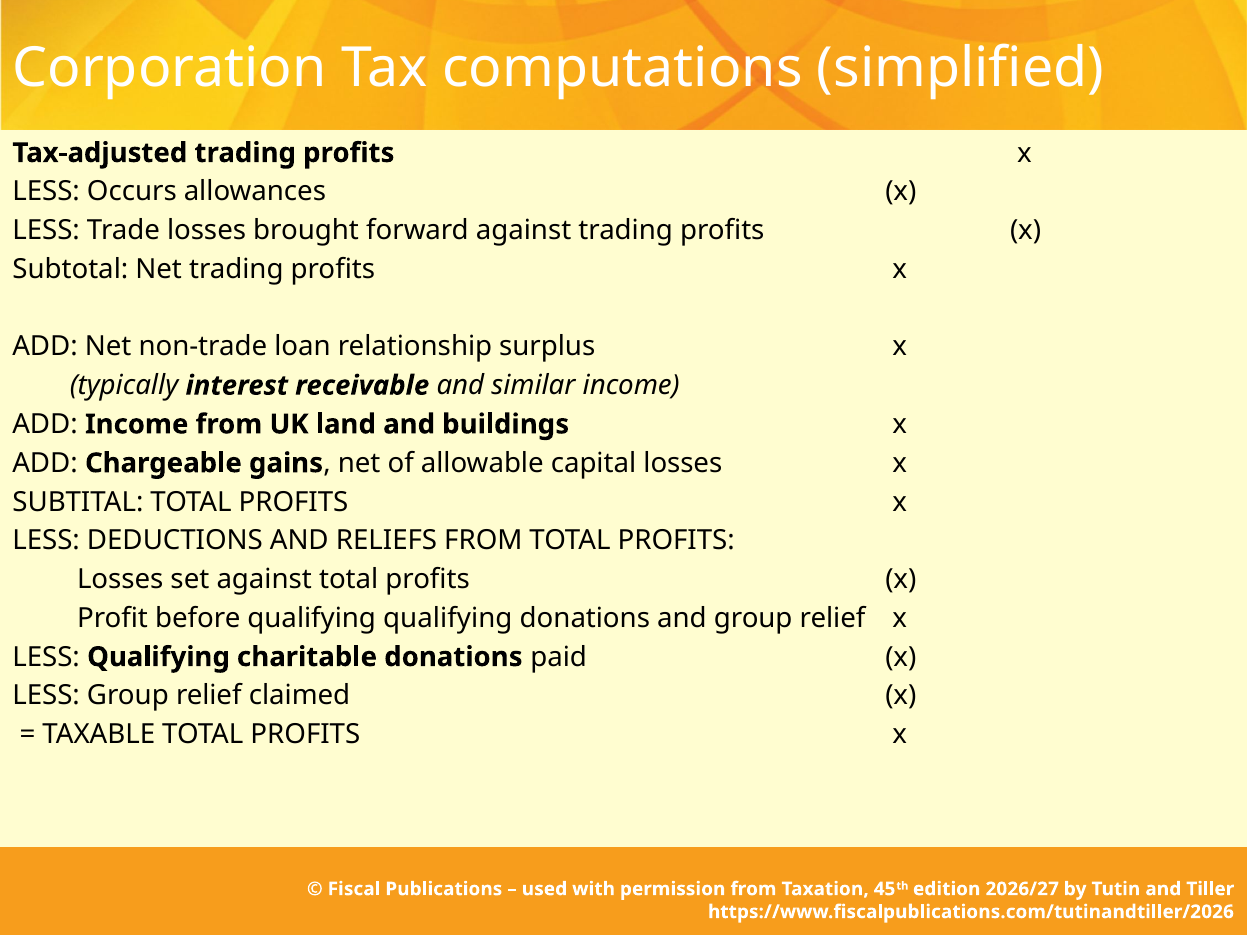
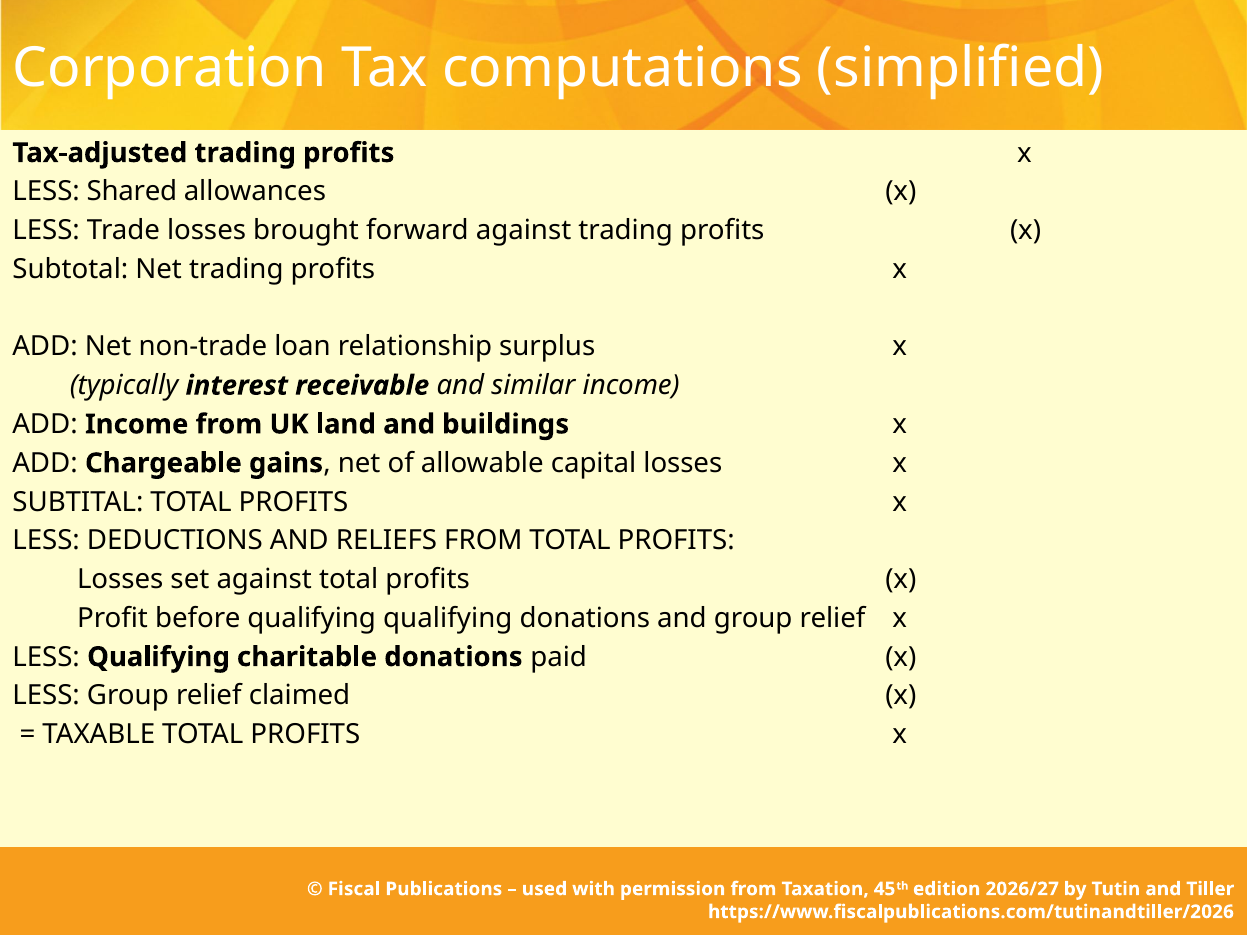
Occurs: Occurs -> Shared (132, 192)
